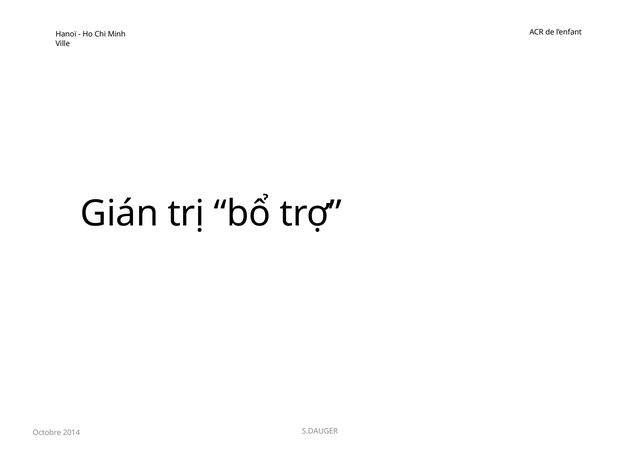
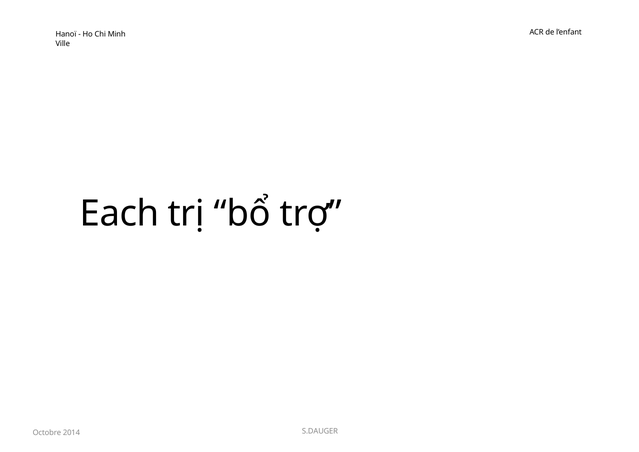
Gián: Gián -> Each (120, 213)
